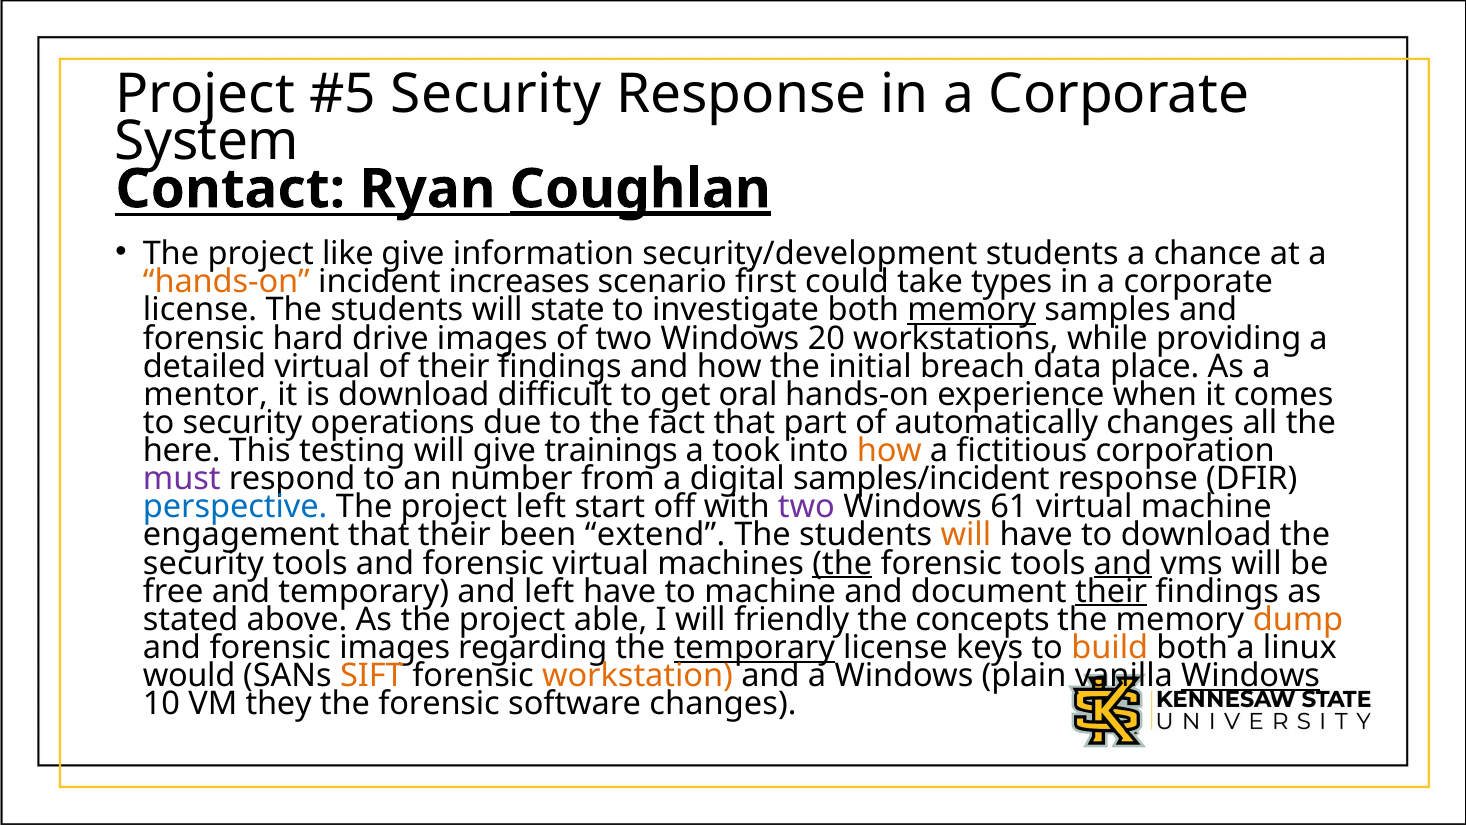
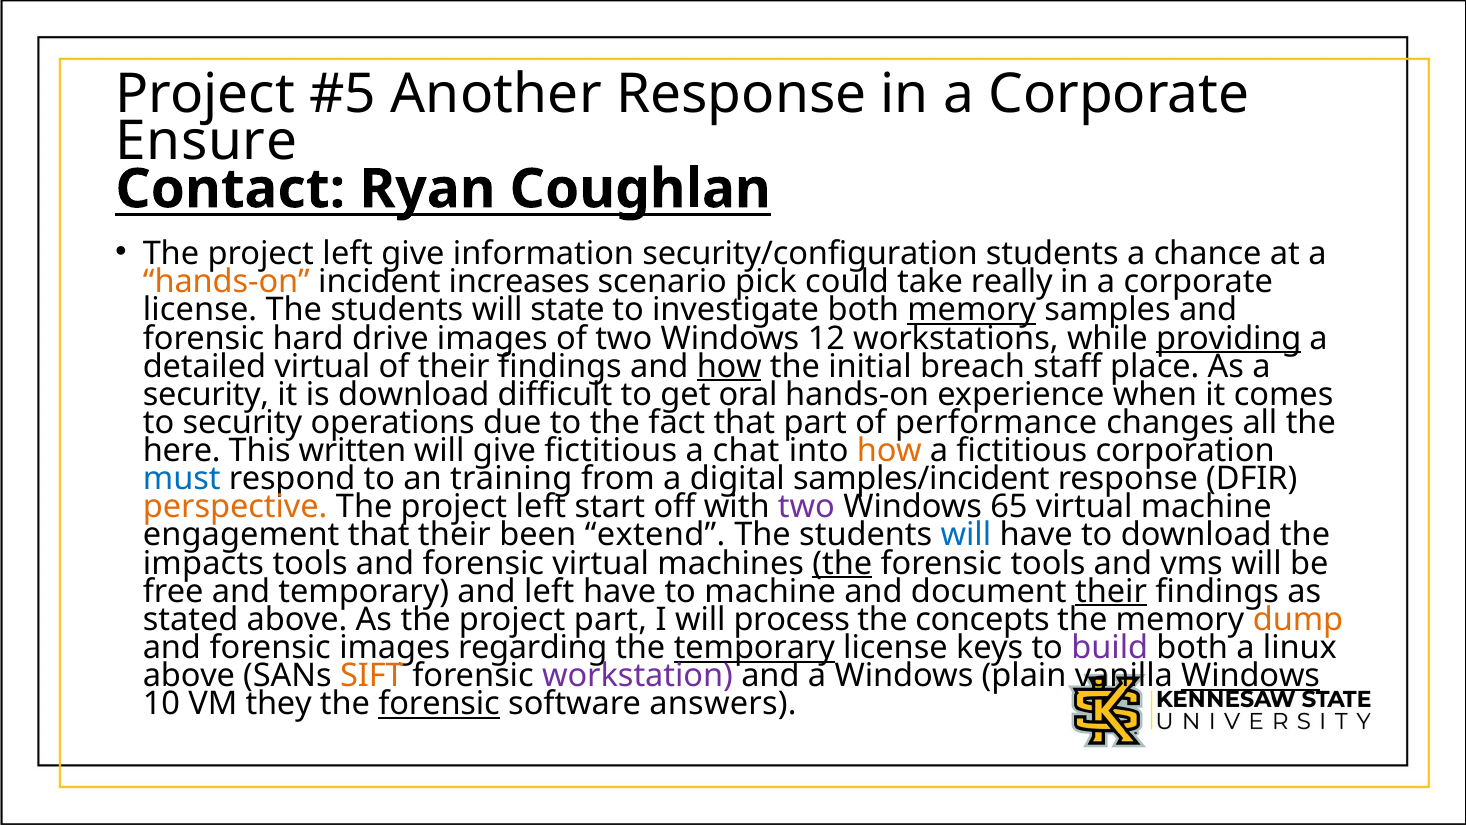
Security: Security -> Another (496, 94)
System: System -> Ensure (206, 141)
Coughlan underline: present -> none (640, 189)
like: like -> left (348, 254)
security/development: security/development -> security/configuration (810, 254)
first: first -> pick (766, 282)
types: types -> really (1012, 282)
20: 20 -> 12 (826, 338)
providing underline: none -> present (1229, 338)
how underline: none -> present (729, 366)
data: data -> staff (1067, 366)
mentor: mentor -> security (206, 394)
automatically: automatically -> performance (996, 423)
testing: testing -> written (352, 451)
give trainings: trainings -> fictitious (611, 451)
took: took -> chat (746, 451)
must colour: purple -> blue (182, 479)
number: number -> training (511, 479)
perspective colour: blue -> orange (235, 507)
61: 61 -> 65 (1009, 507)
will colour: orange -> blue (966, 535)
security: security -> impacts (203, 563)
and underline: present -> none (1123, 563)
project able: able -> part (610, 619)
friendly: friendly -> process (792, 619)
build colour: orange -> purple (1110, 647)
would: would -> above (189, 676)
workstation colour: orange -> purple (637, 676)
forensic underline: none -> present (439, 704)
software changes: changes -> answers (723, 704)
